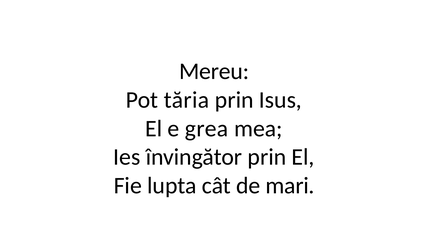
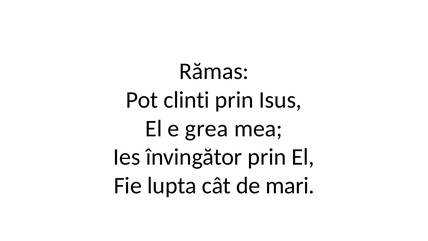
Mereu: Mereu -> Rămas (214, 71)
tăria: tăria -> clinti (187, 100)
